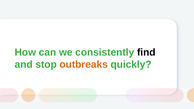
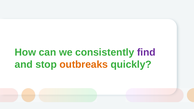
find colour: black -> purple (146, 52)
